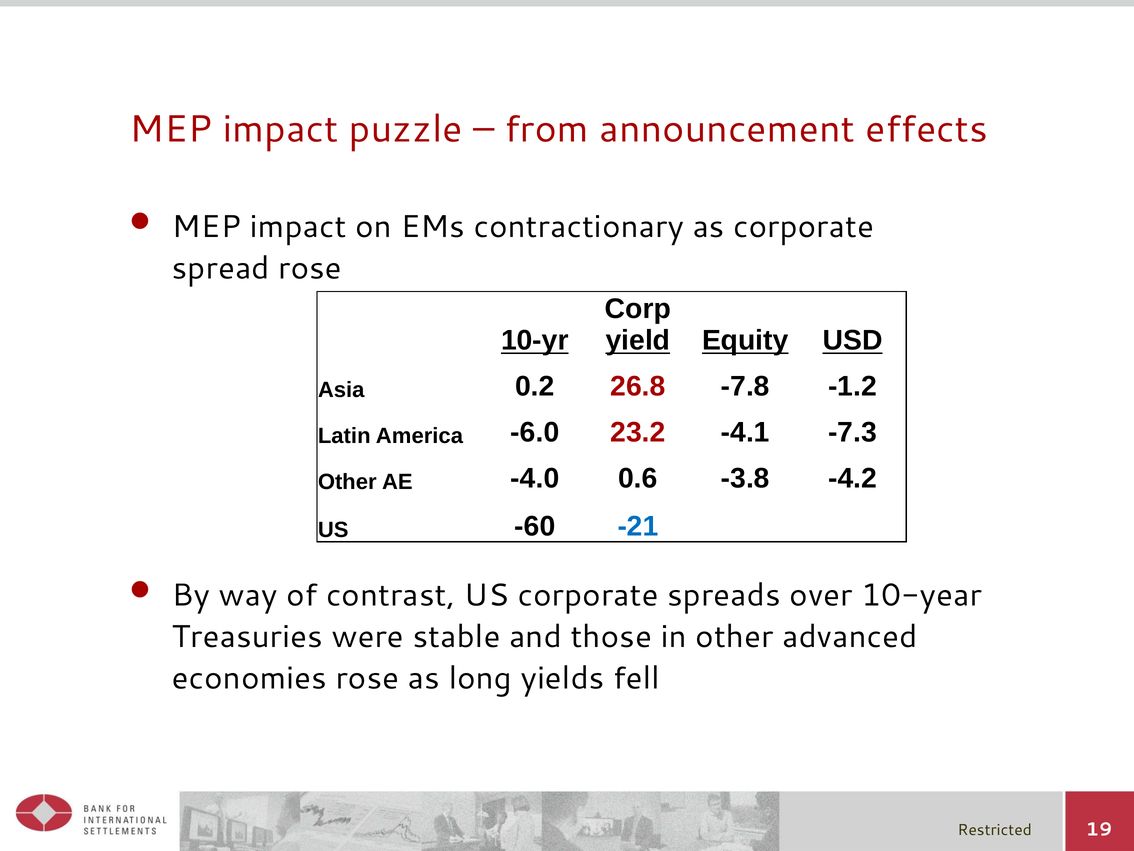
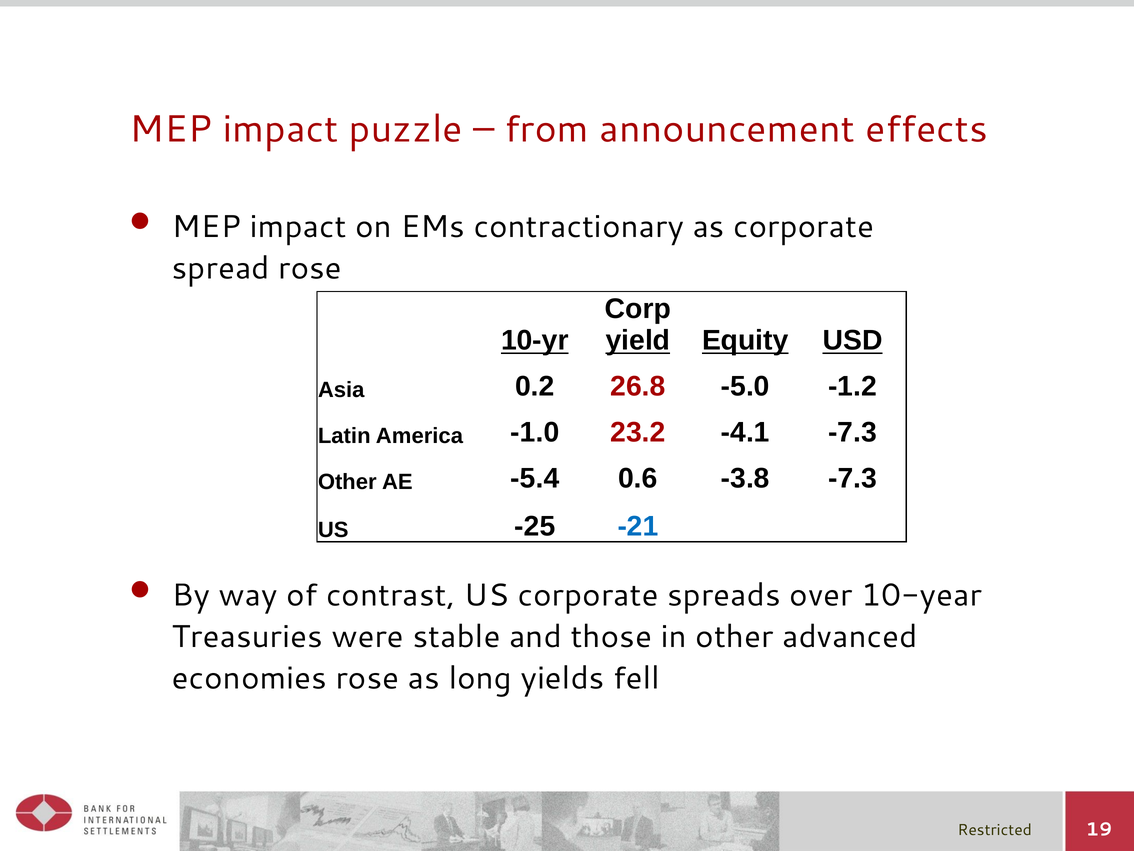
-7.8: -7.8 -> -5.0 (745, 386)
-6.0: -6.0 -> -1.0 (535, 432)
-4.0: -4.0 -> -5.4 (535, 478)
-3.8 -4.2: -4.2 -> -7.3 (853, 478)
-60: -60 -> -25 (535, 526)
